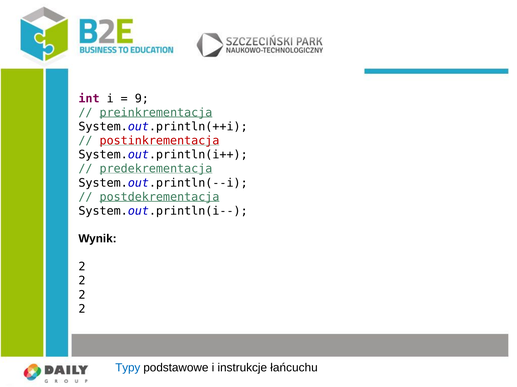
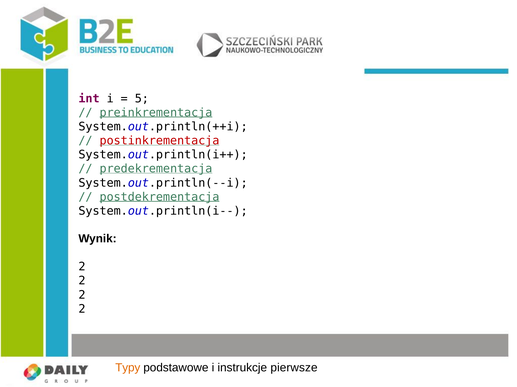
9: 9 -> 5 (142, 99)
Typy colour: blue -> orange (128, 368)
łańcuchu: łańcuchu -> pierwsze (294, 368)
